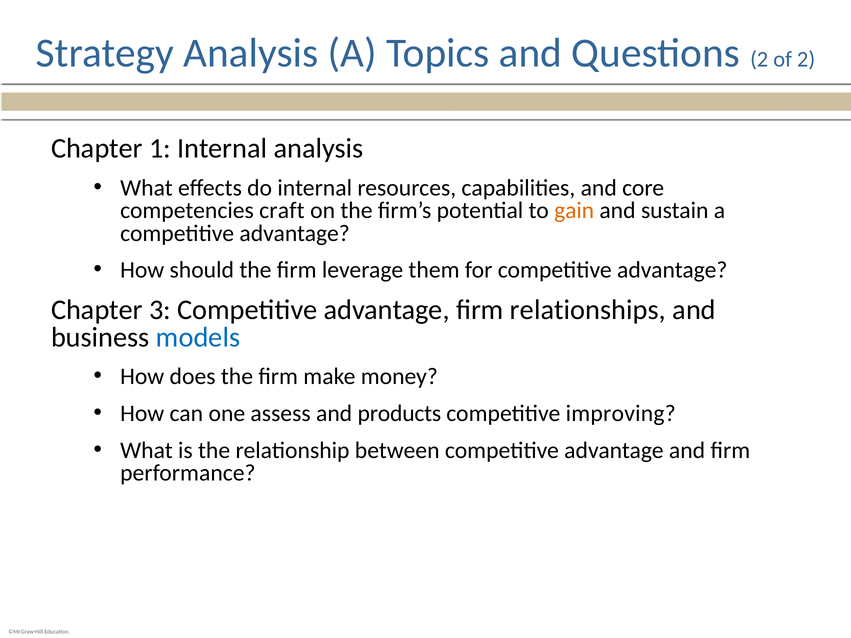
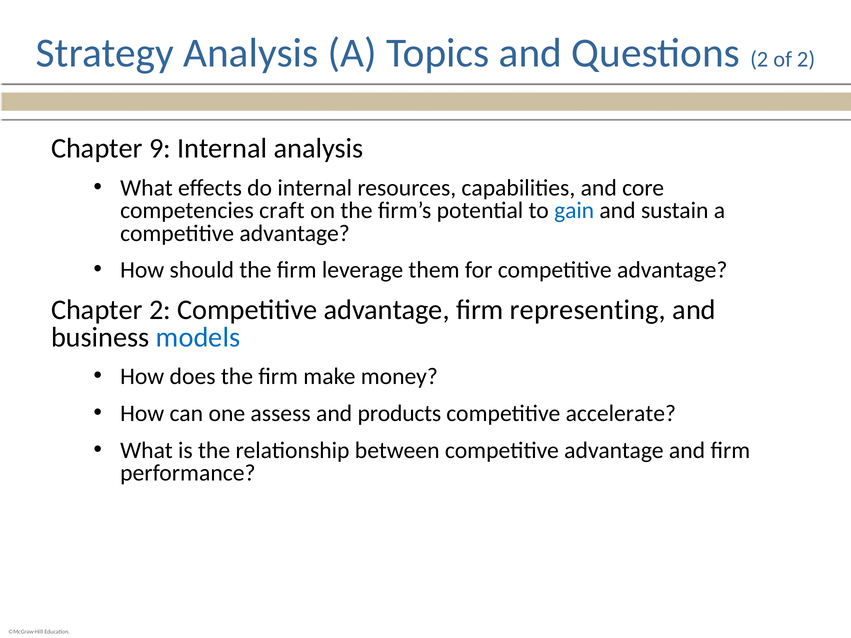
1: 1 -> 9 (160, 149)
gain colour: orange -> blue (574, 211)
Chapter 3: 3 -> 2 (160, 310)
relationships: relationships -> representing (588, 310)
improving: improving -> accelerate (621, 414)
